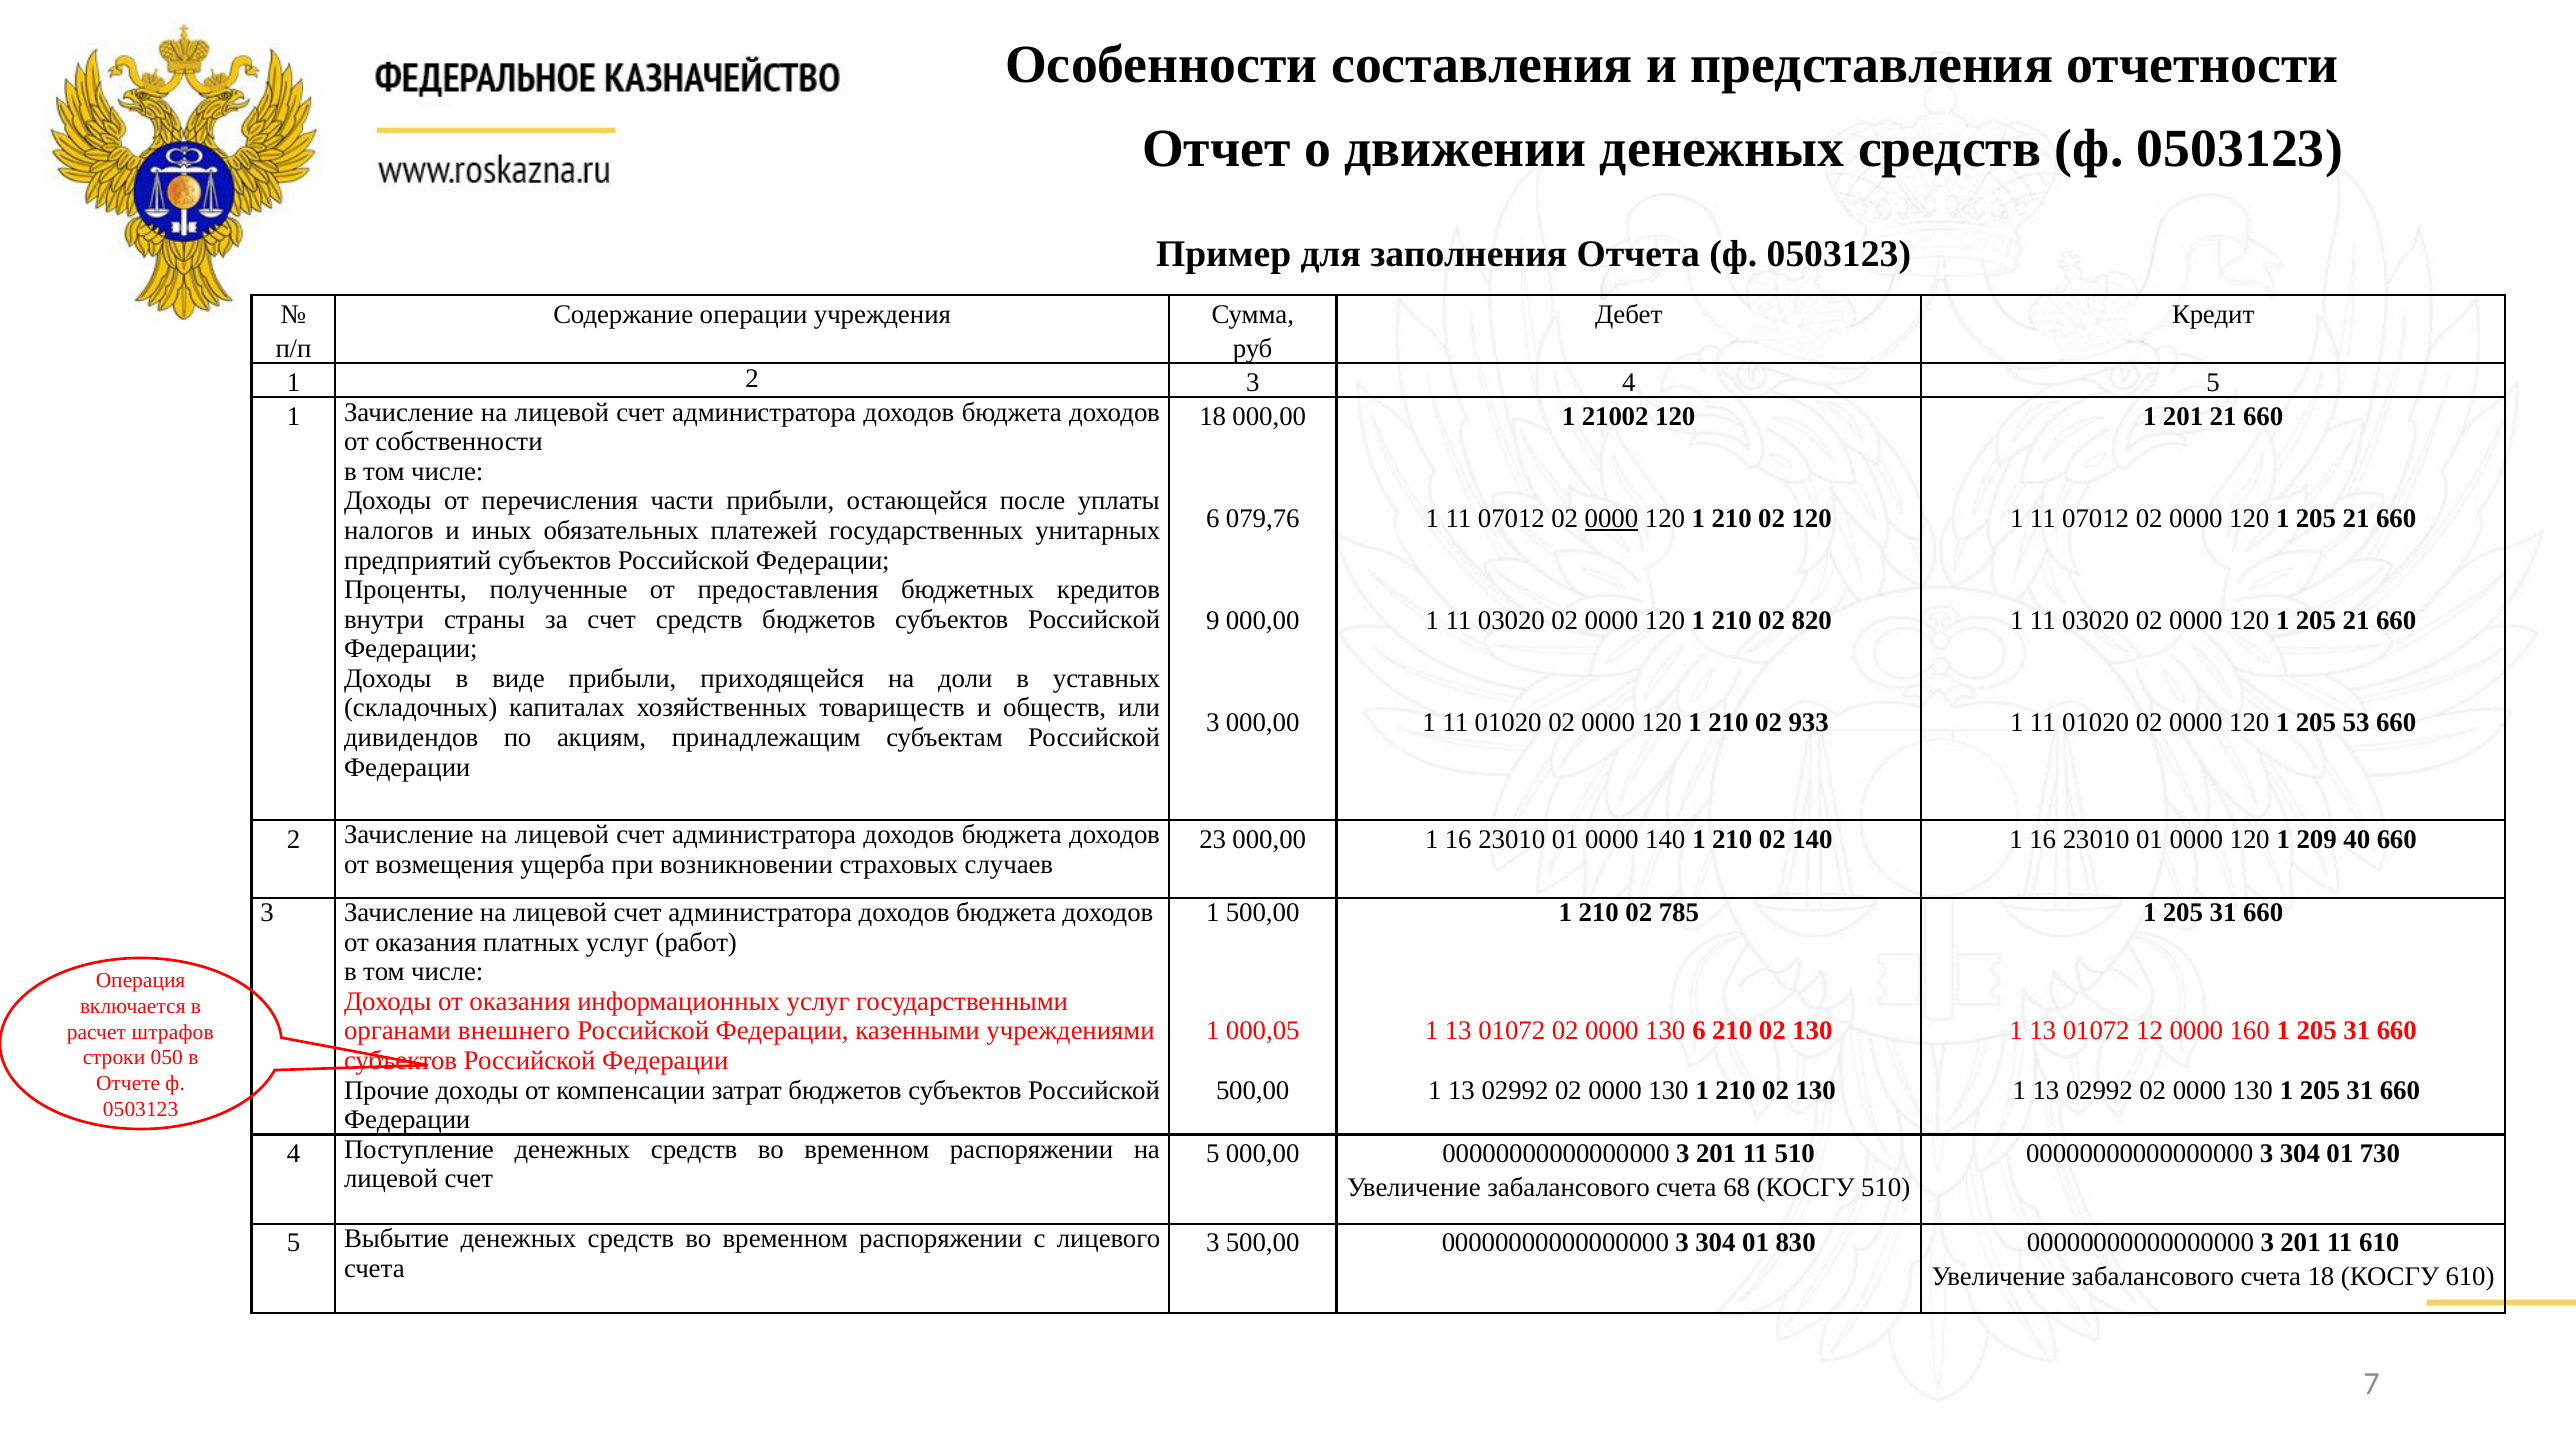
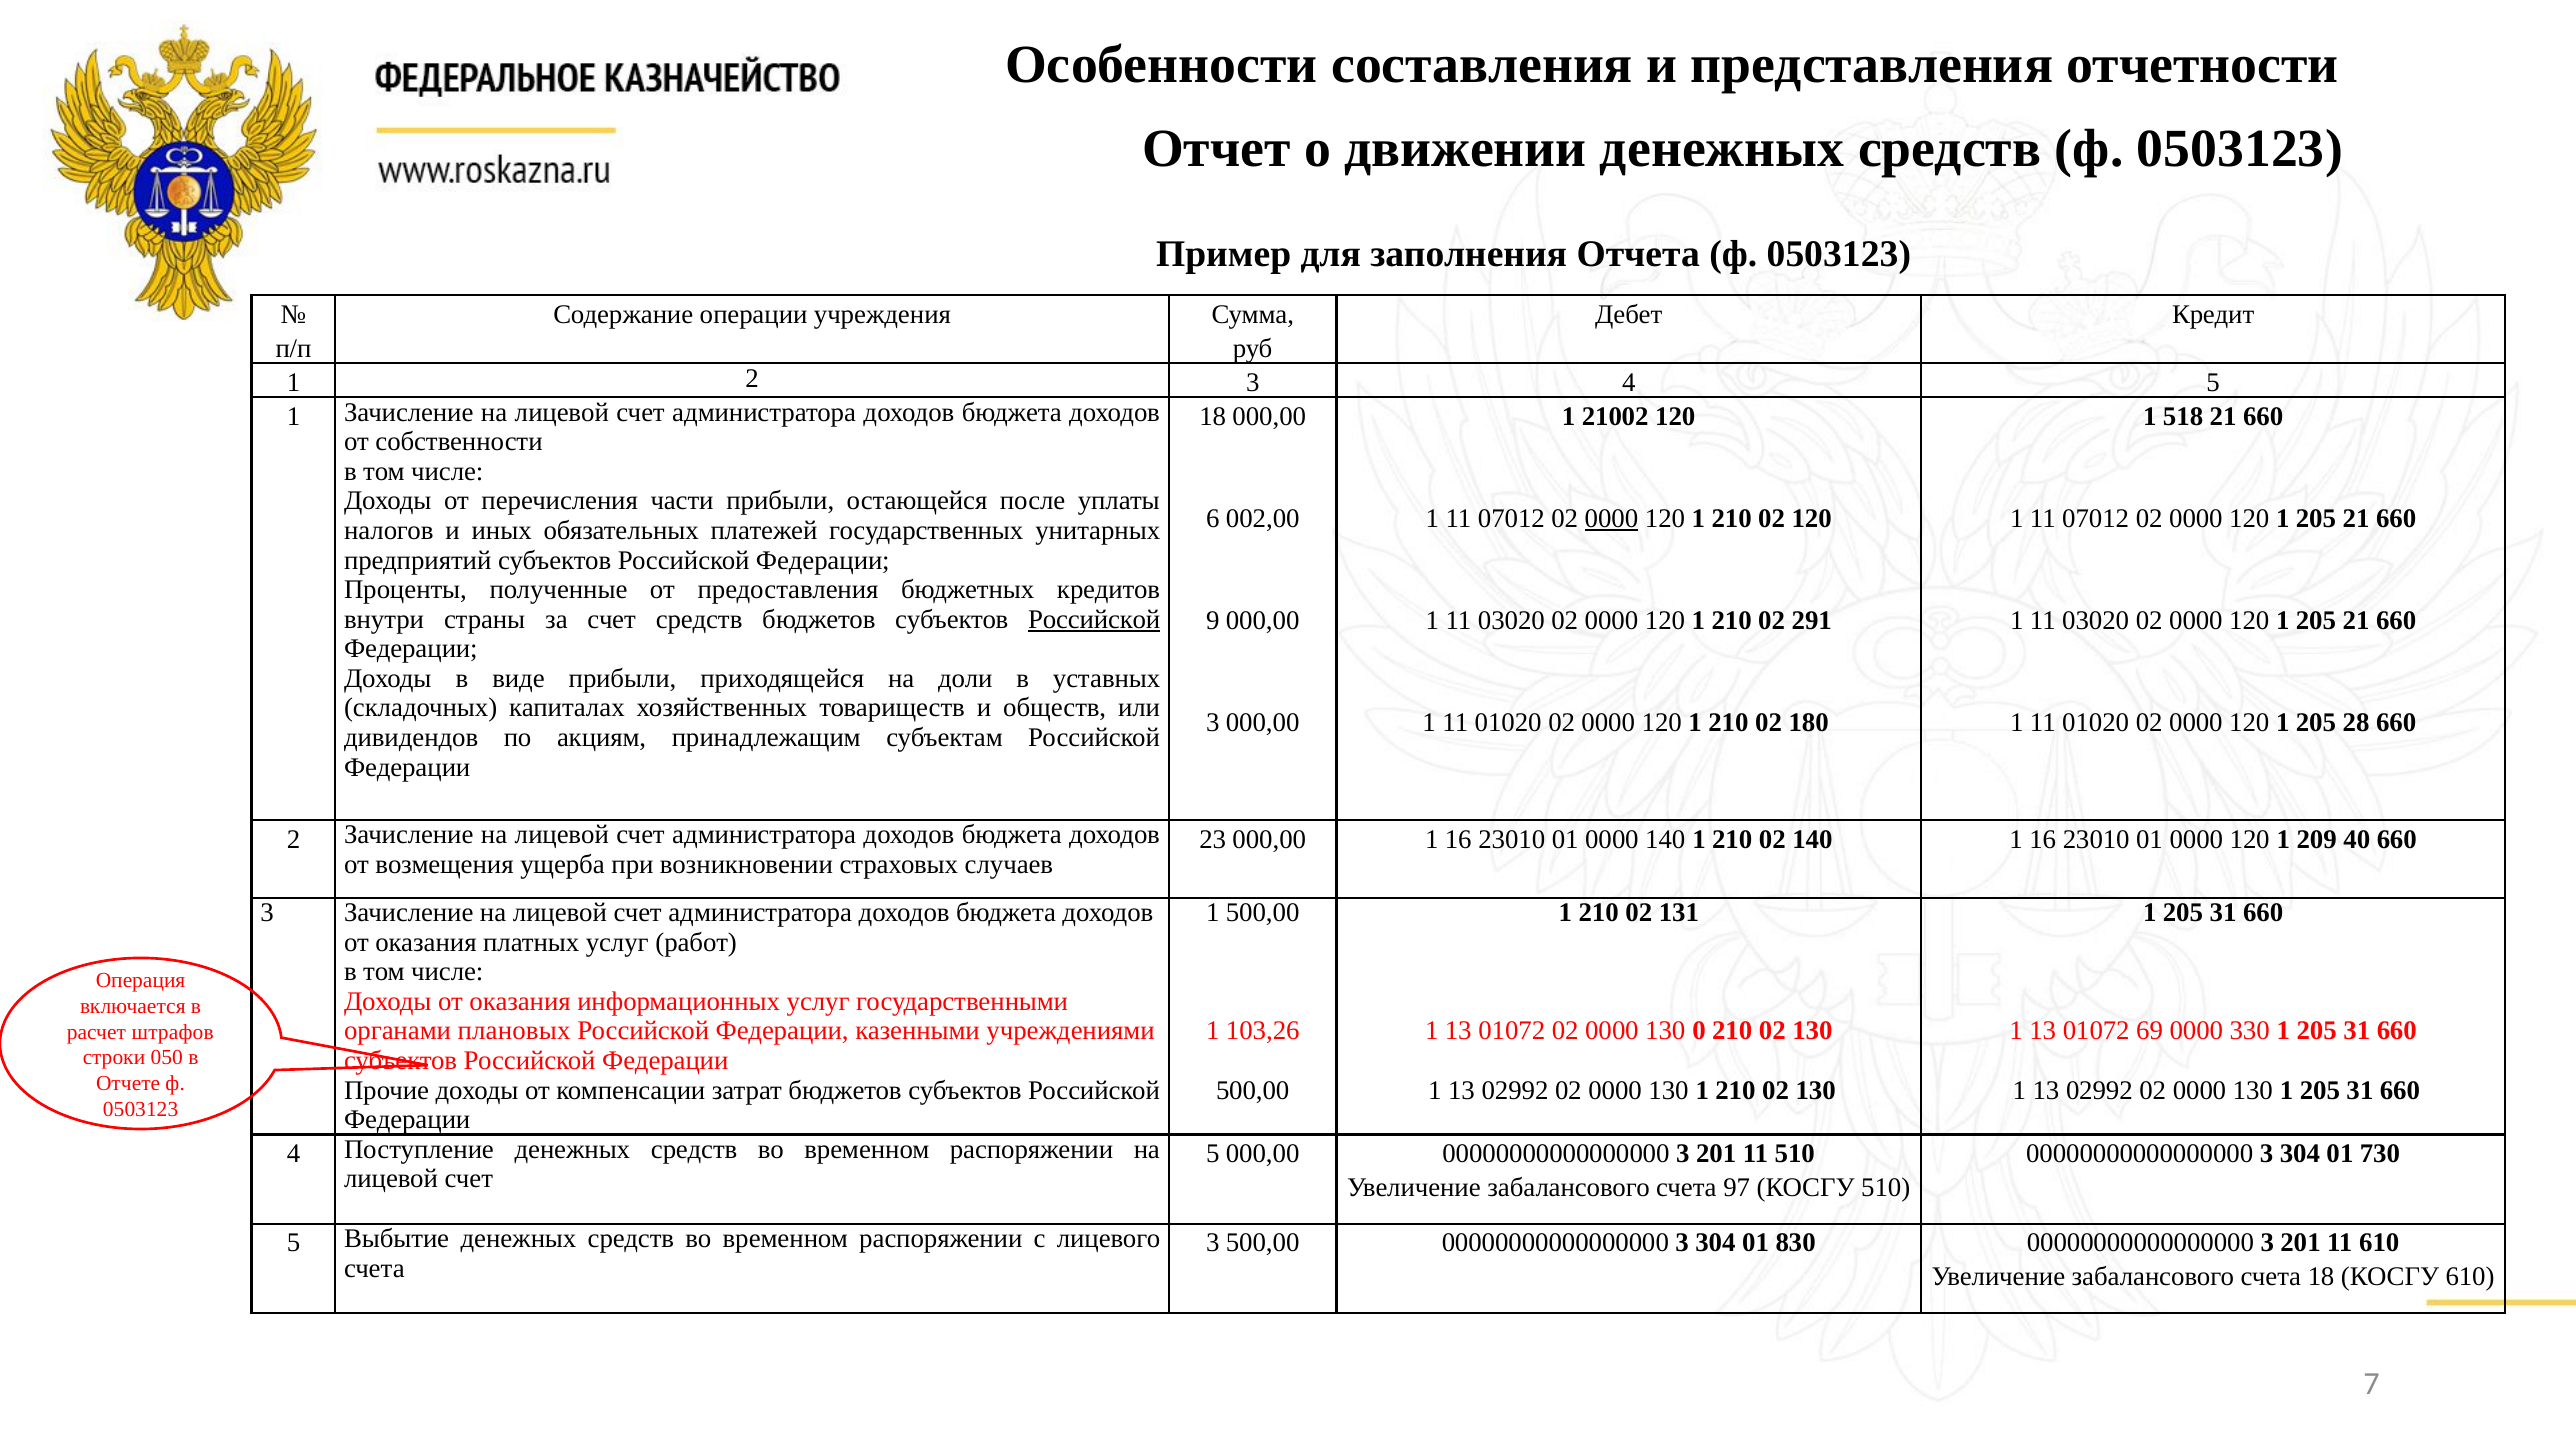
1 201: 201 -> 518 (2183, 417)
079,76: 079,76 -> 002,00 (1263, 519)
Российской underline: none -> present (1094, 619)
820: 820 -> 291 (1812, 621)
933: 933 -> 180 (1809, 723)
53: 53 -> 28 (2356, 723)
785: 785 -> 131 (1679, 913)
внешнего: внешнего -> плановых (514, 1031)
000,05: 000,05 -> 103,26 (1263, 1031)
130 6: 6 -> 0 (1699, 1031)
12: 12 -> 69 (2150, 1031)
160: 160 -> 330 (2250, 1031)
68: 68 -> 97 (1737, 1188)
